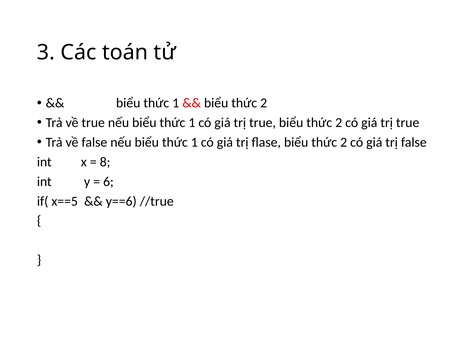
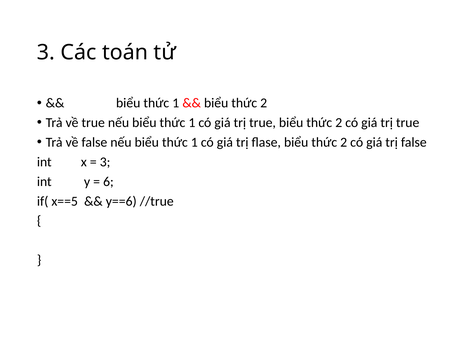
8: 8 -> 3 (105, 162)
